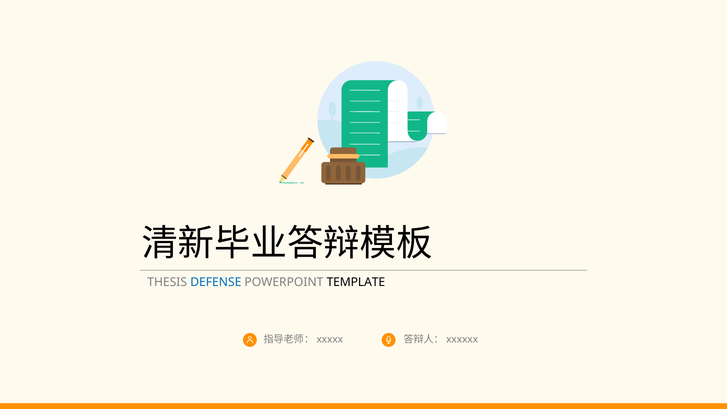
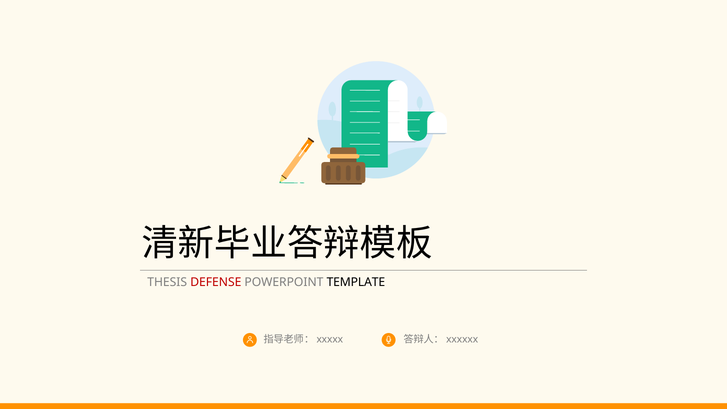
DEFENSE colour: blue -> red (216, 282)
